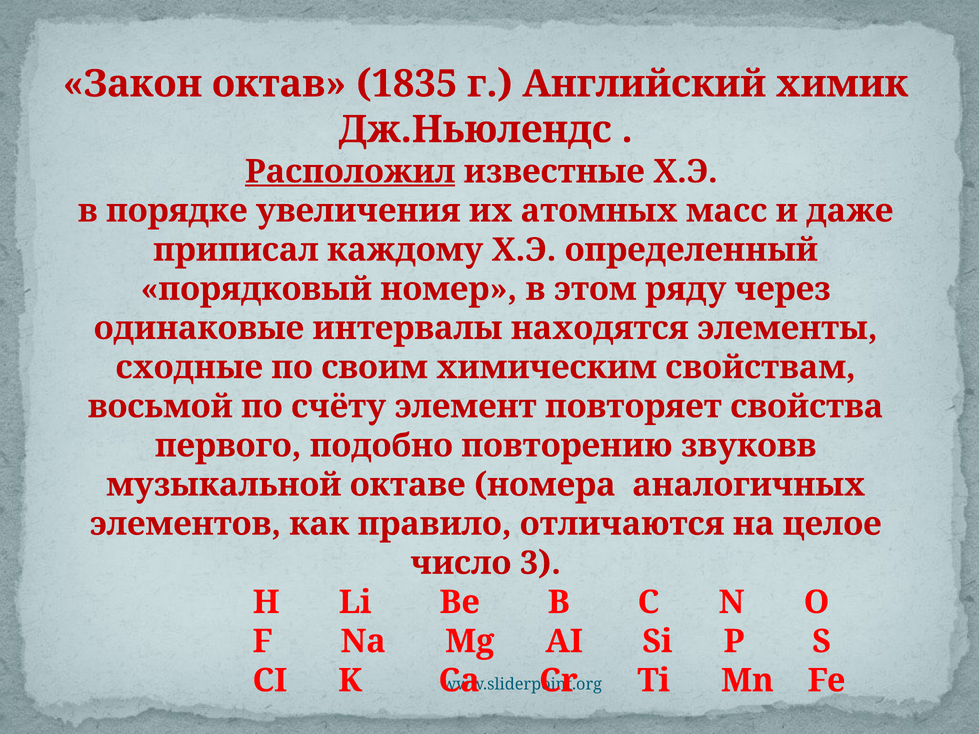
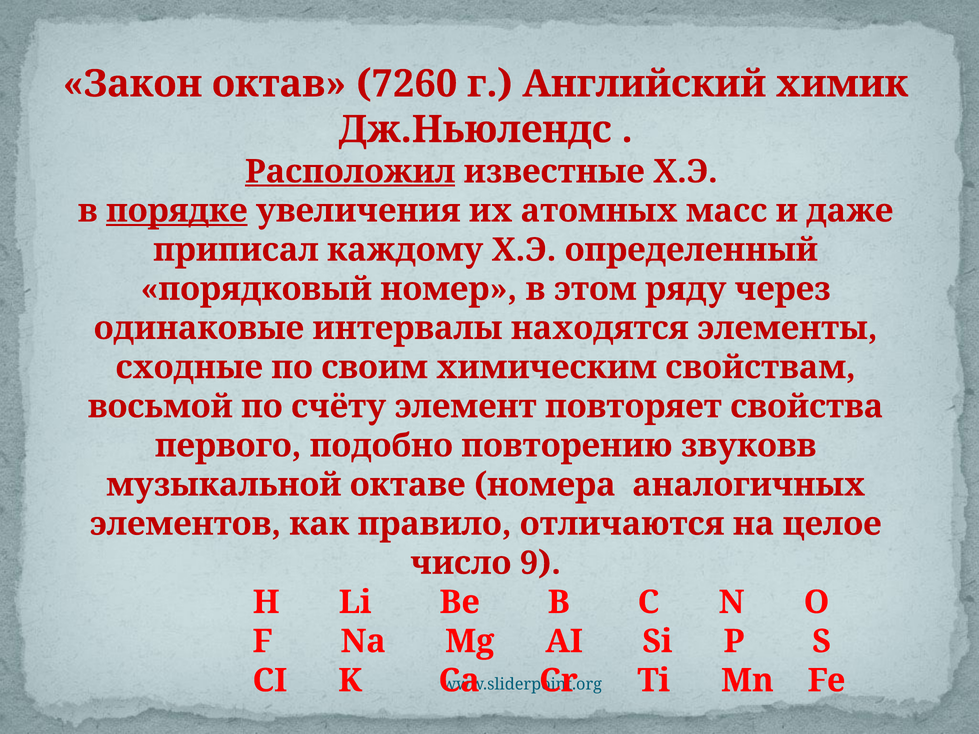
1835: 1835 -> 7260 (407, 84)
порядке underline: none -> present (177, 211)
3: 3 -> 9 (540, 563)
